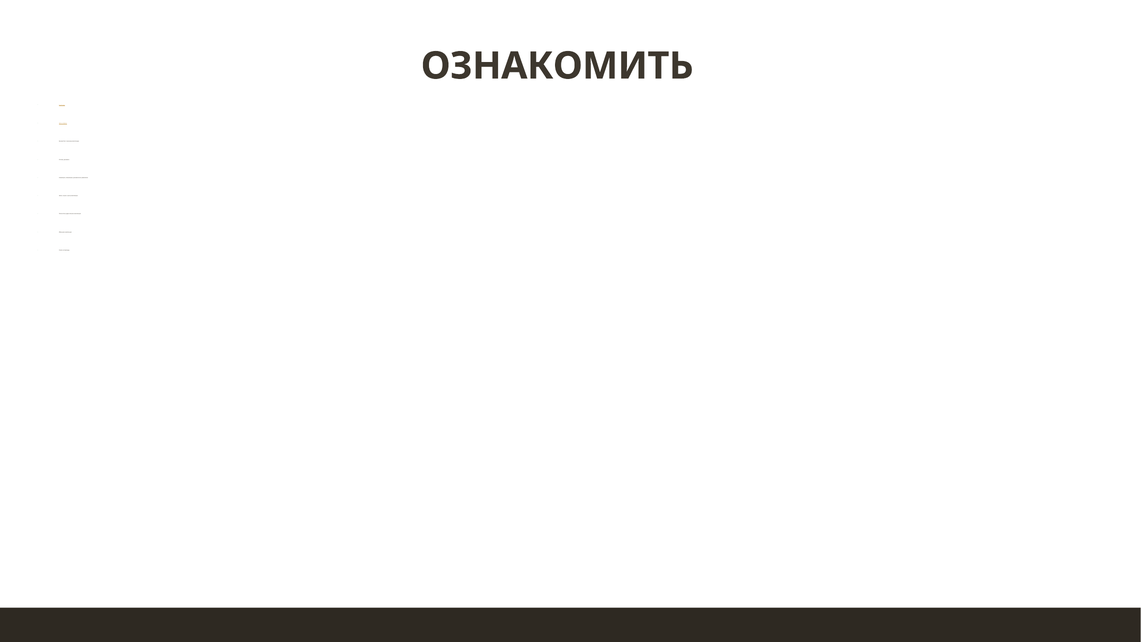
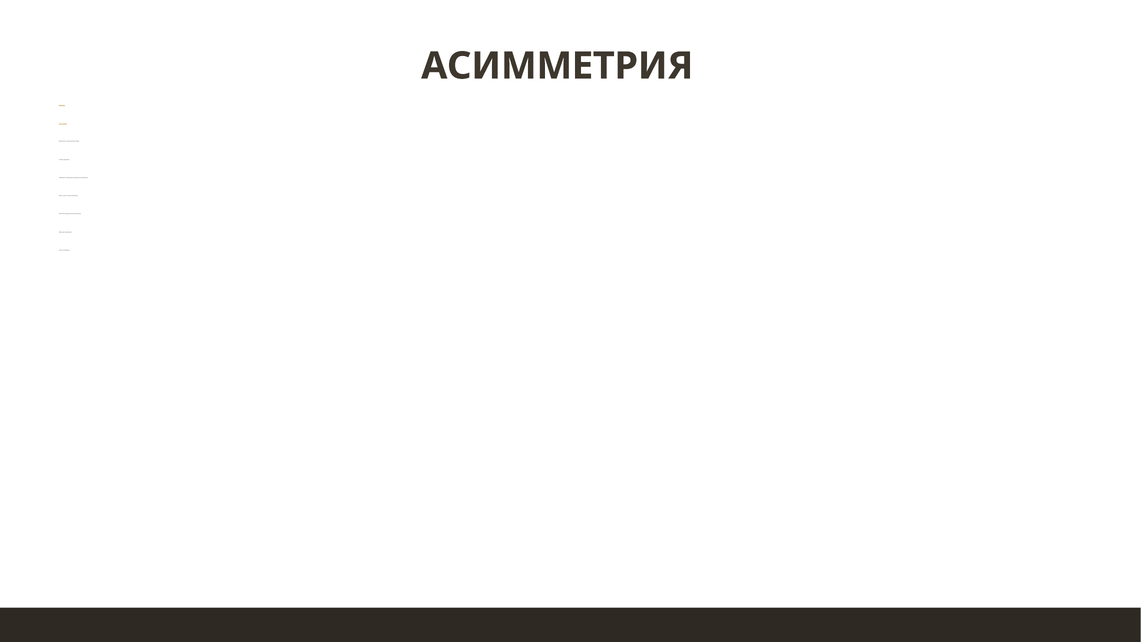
ОЗНАКОМИТЬ: ОЗНАКОМИТЬ -> АСИММЕТРИЯ (557, 66)
